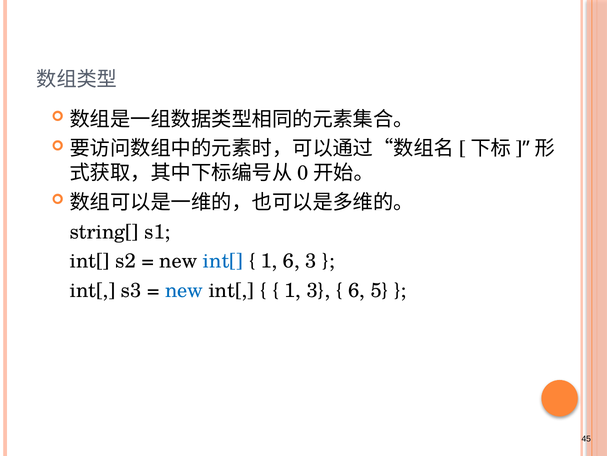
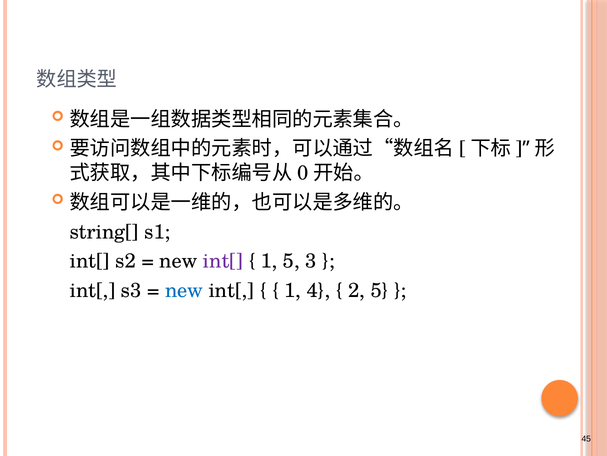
int[ colour: blue -> purple (223, 261)
1 6: 6 -> 5 (291, 261)
1 3: 3 -> 4 (318, 290)
6: 6 -> 2 (357, 290)
